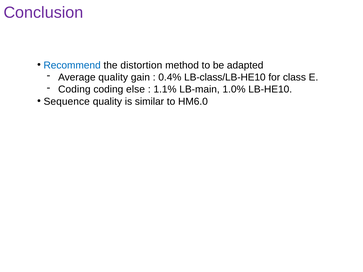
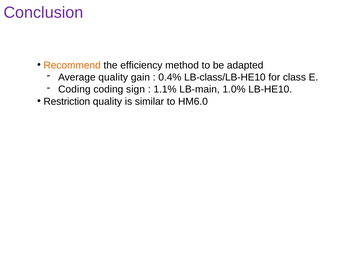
Recommend colour: blue -> orange (72, 65)
distortion: distortion -> efficiency (141, 65)
else: else -> sign (136, 89)
Sequence: Sequence -> Restriction (67, 102)
